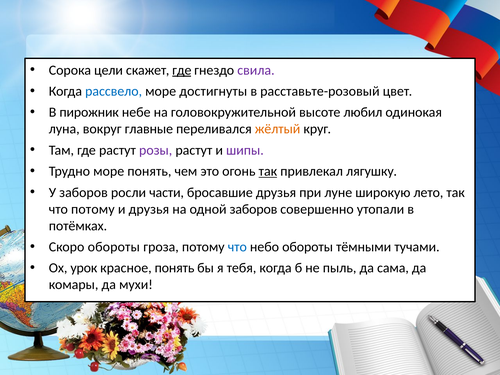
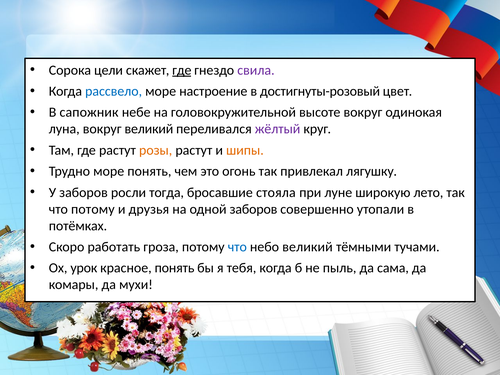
достигнуты: достигнуты -> настроение (213, 91)
расставьте-розовый: расставьте-розовый -> достигнуты-розовый (320, 91)
пирожник: пирожник -> сапожник (89, 112)
высоте любил: любил -> вокруг (363, 112)
вокруг главные: главные -> великий (149, 129)
жёлтый colour: orange -> purple (278, 129)
розы colour: purple -> orange (156, 150)
шипы colour: purple -> orange (245, 150)
так underline: present -> none (268, 171)
части: части -> тогда (167, 192)
бросавшие друзья: друзья -> стояла (276, 192)
Скоро обороты: обороты -> работать (114, 247)
небо обороты: обороты -> великий (308, 247)
